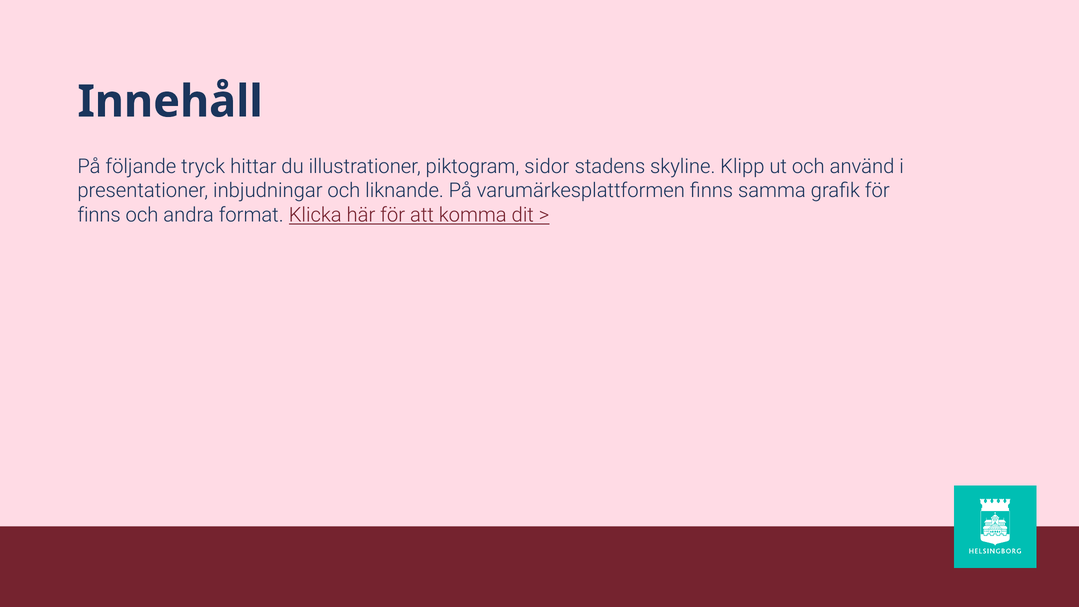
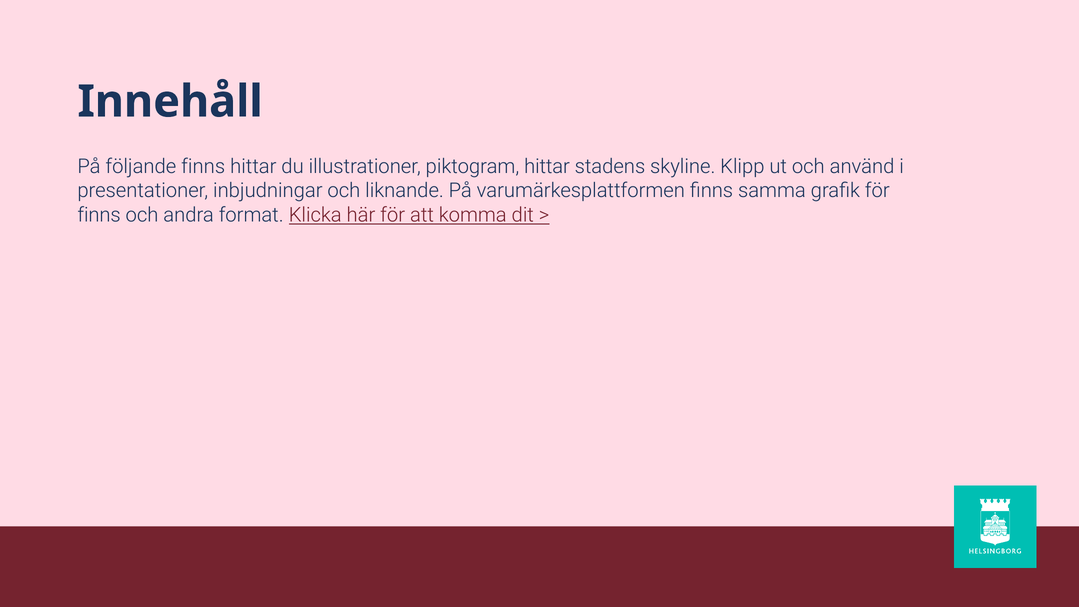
följande tryck: tryck -> finns (203, 166)
piktogram sidor: sidor -> hittar (547, 166)
